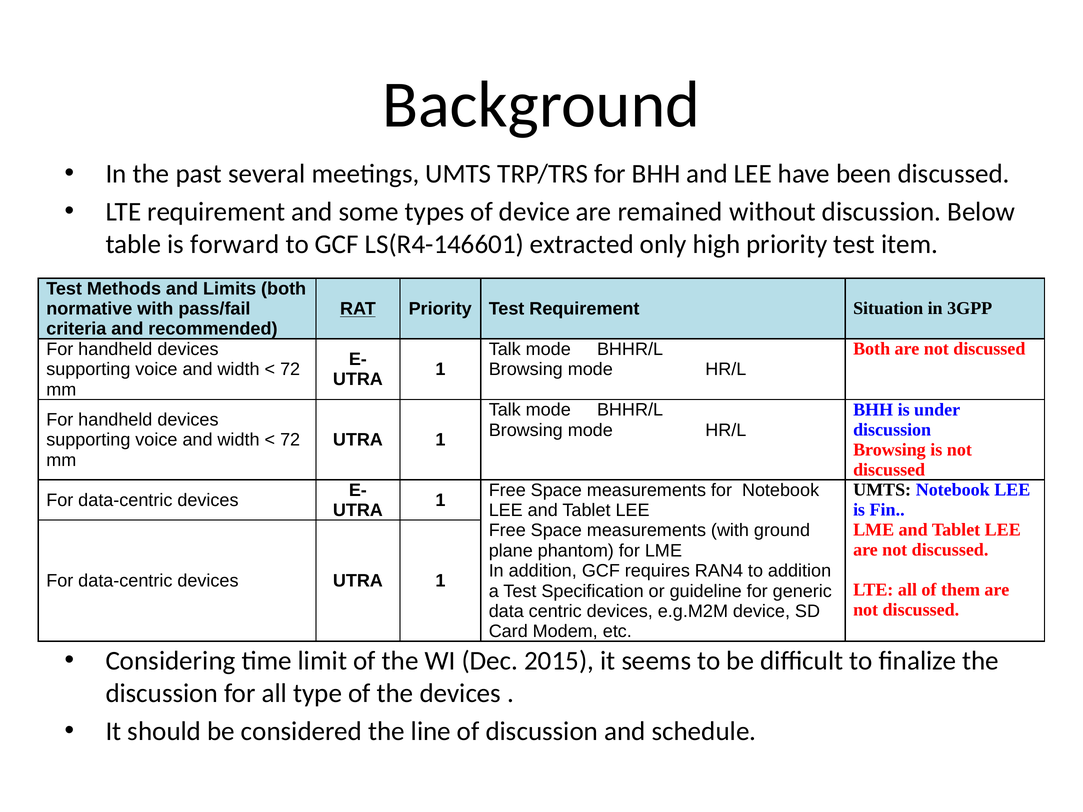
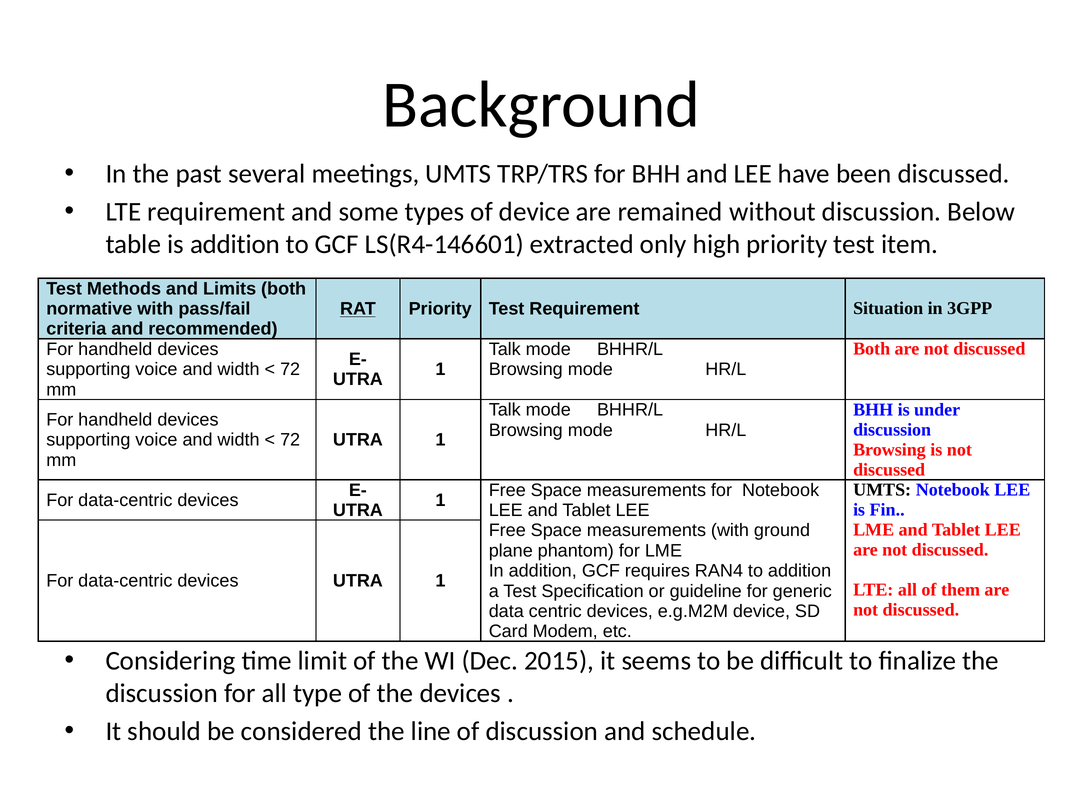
is forward: forward -> addition (235, 244)
